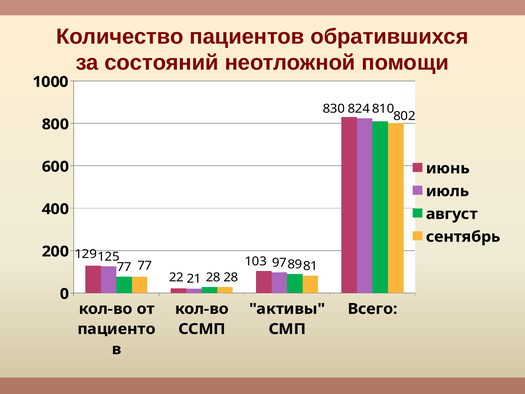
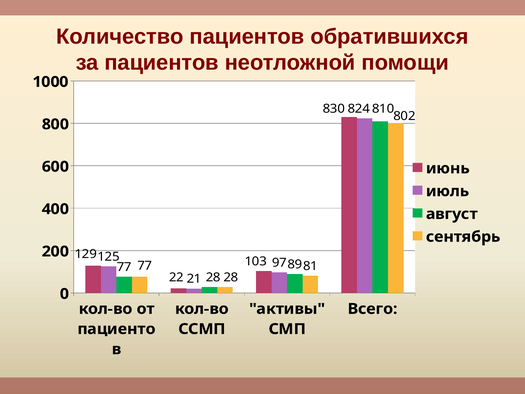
за состояний: состояний -> пациентов (162, 63)
